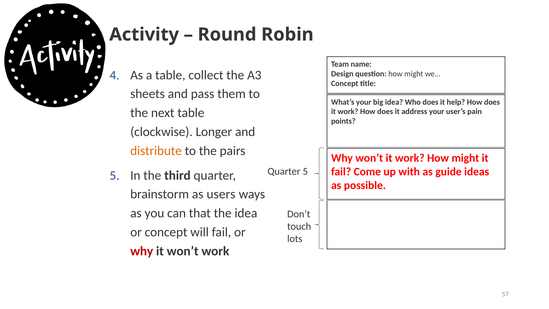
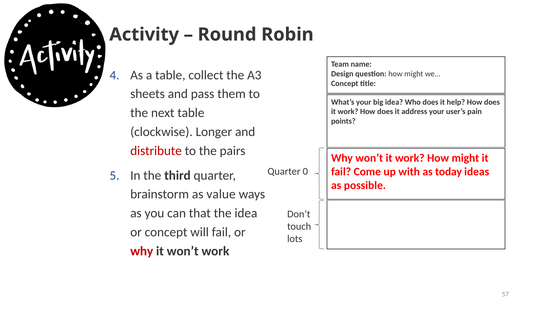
distribute colour: orange -> red (156, 151)
guide: guide -> today (449, 172)
Quarter 5: 5 -> 0 (305, 171)
users: users -> value (221, 194)
